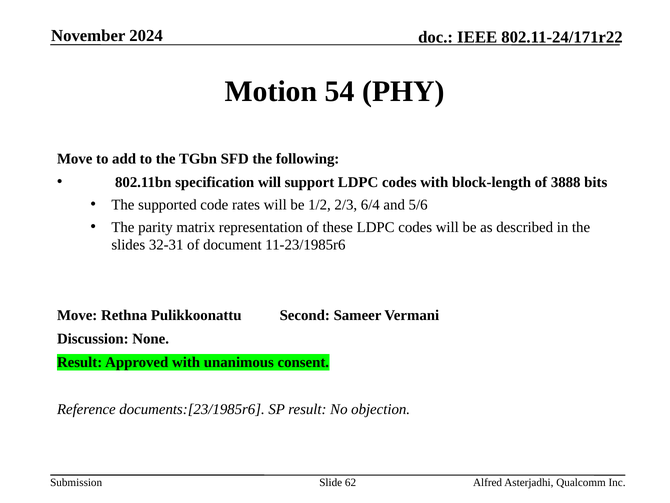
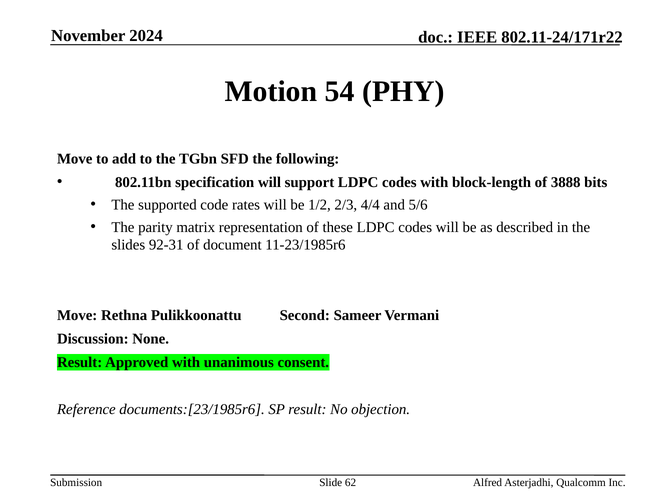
6/4: 6/4 -> 4/4 (370, 204)
32-31: 32-31 -> 92-31 (166, 245)
